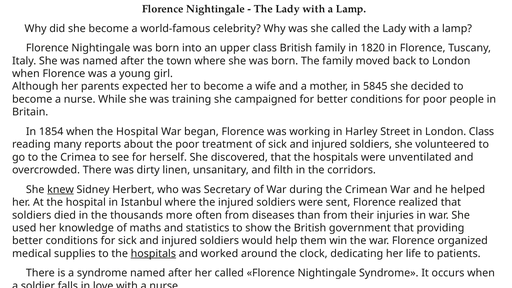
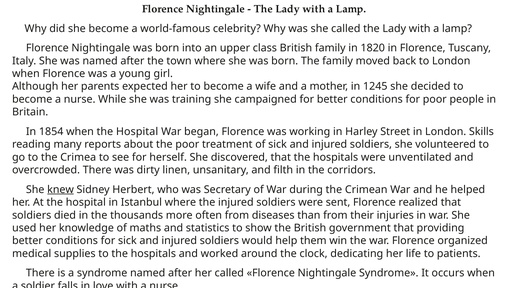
5845: 5845 -> 1245 (375, 86)
London Class: Class -> Skills (481, 132)
hospitals underline: present -> none (153, 254)
